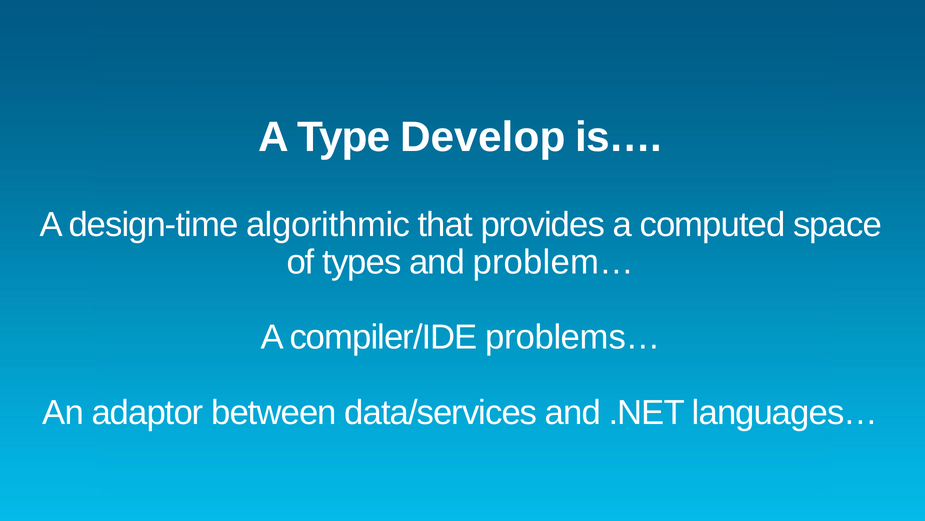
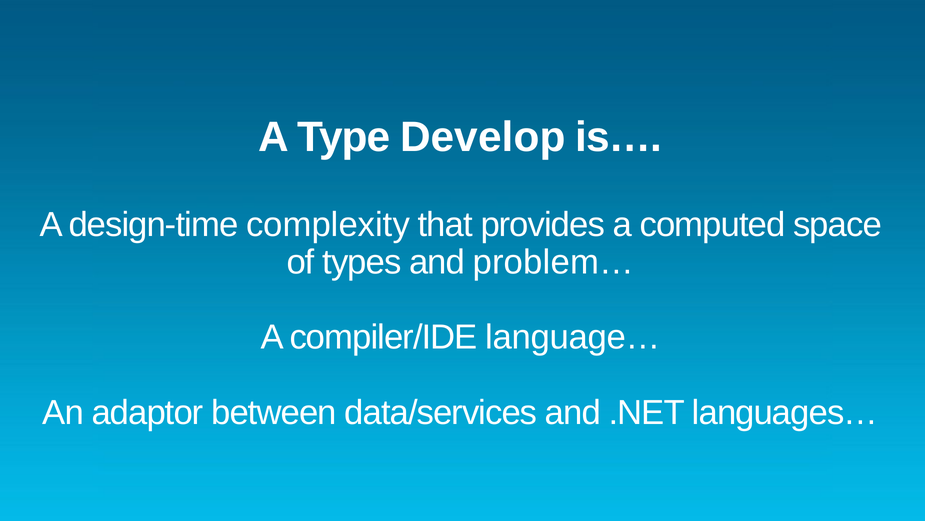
algorithmic: algorithmic -> complexity (328, 225)
problems…: problems… -> language… (573, 337)
